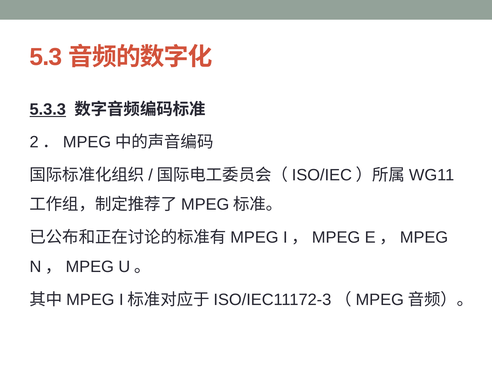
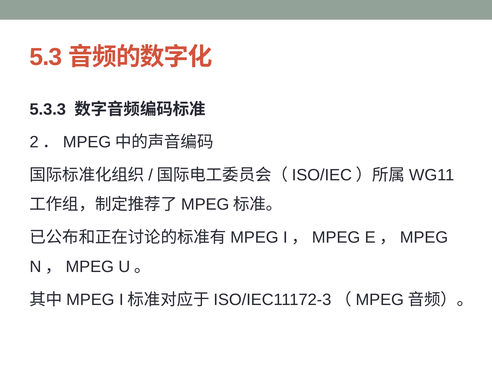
5.3.3 underline: present -> none (48, 109)
